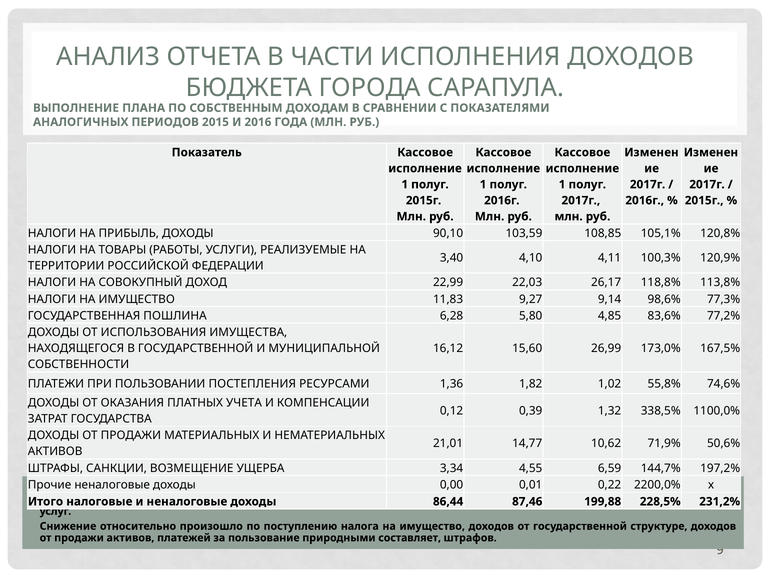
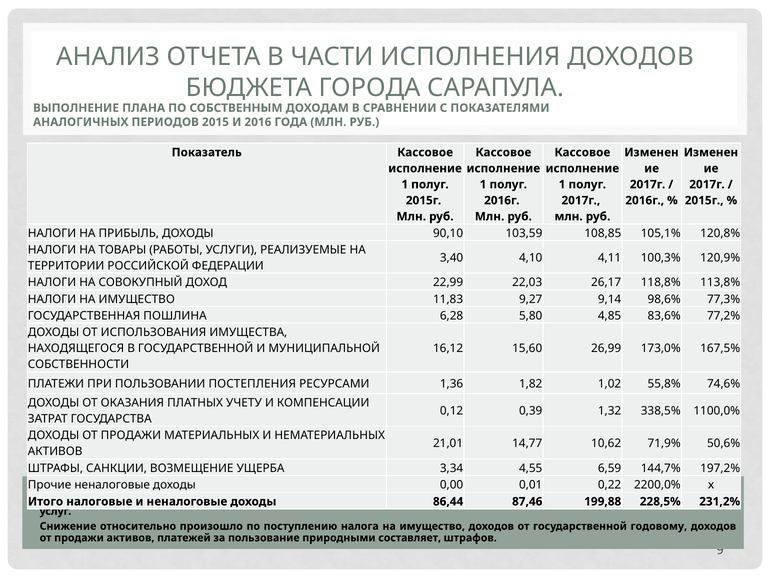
УЧЕТА: УЧЕТА -> УЧЕТУ (244, 403)
структуре: структуре -> годовому (659, 527)
